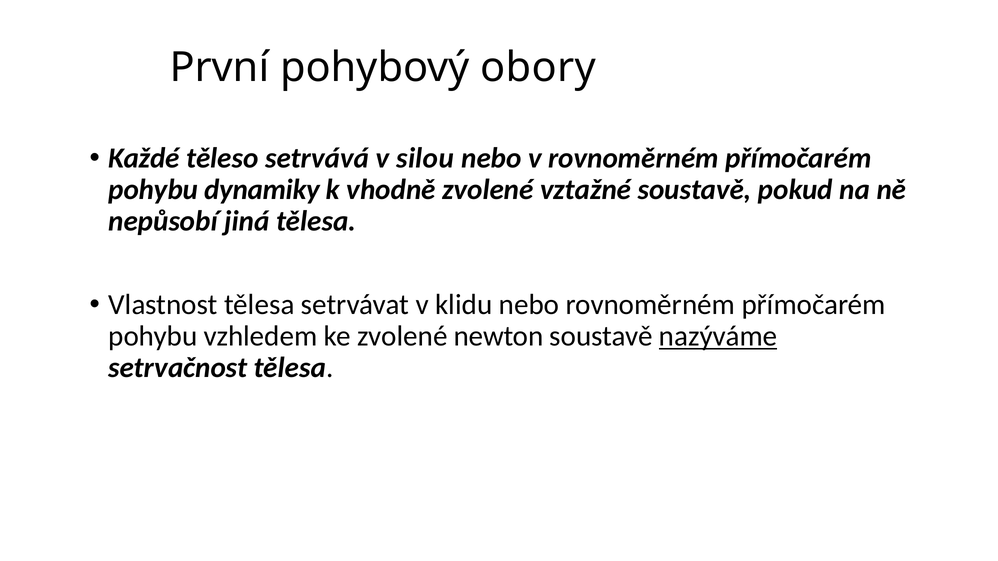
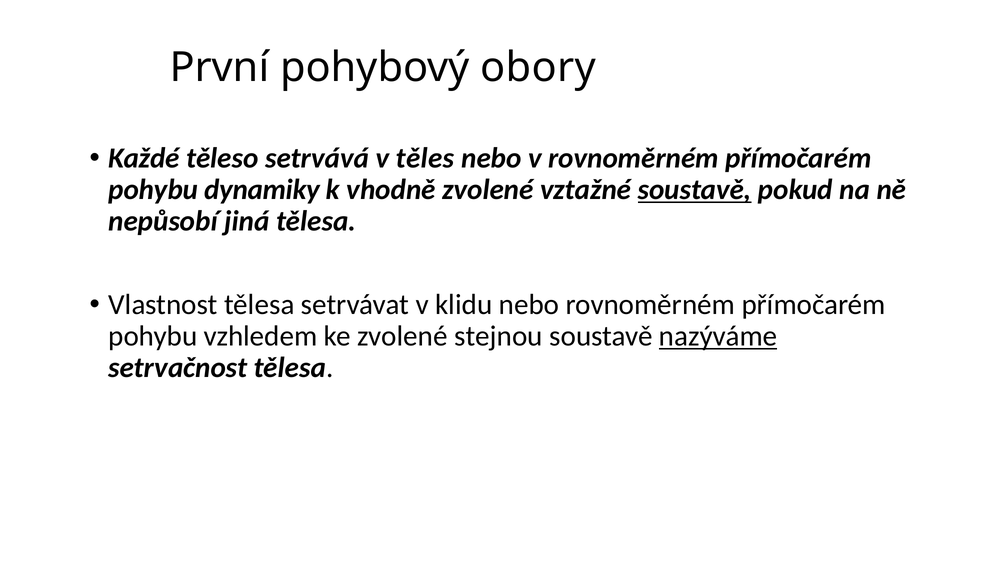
silou: silou -> těles (425, 158)
soustavě underline: none -> present (695, 190)
newton: newton -> stejnou (498, 336)
